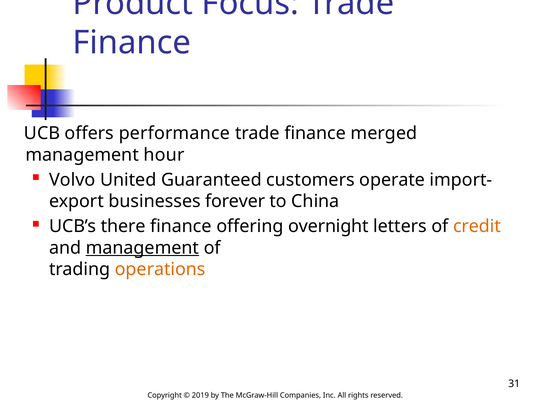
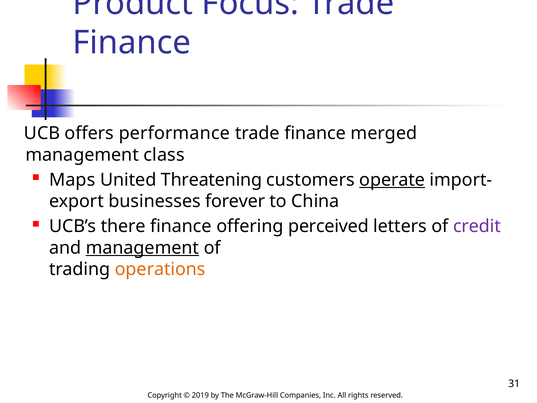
hour: hour -> class (164, 155)
Volvo: Volvo -> Maps (72, 180)
Guaranteed: Guaranteed -> Threatening (211, 180)
operate underline: none -> present (392, 180)
overnight: overnight -> perceived (328, 226)
credit colour: orange -> purple (477, 226)
